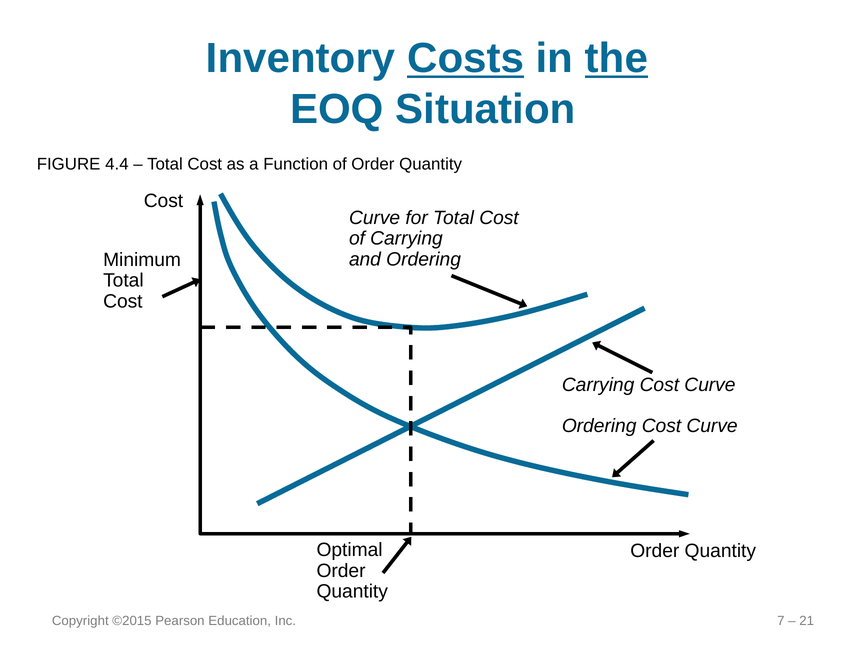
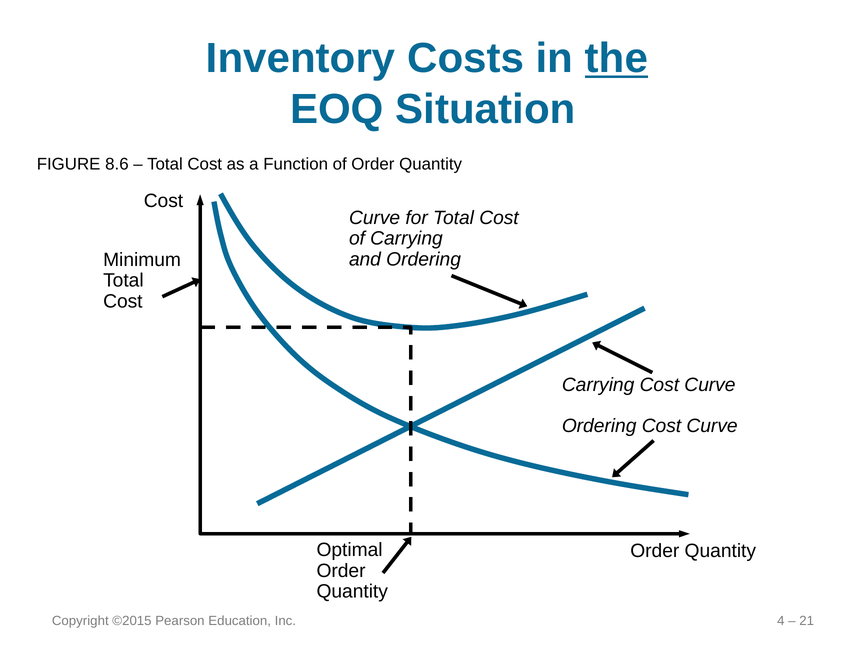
Costs underline: present -> none (466, 59)
4.4: 4.4 -> 8.6 (117, 164)
7: 7 -> 4 (781, 620)
